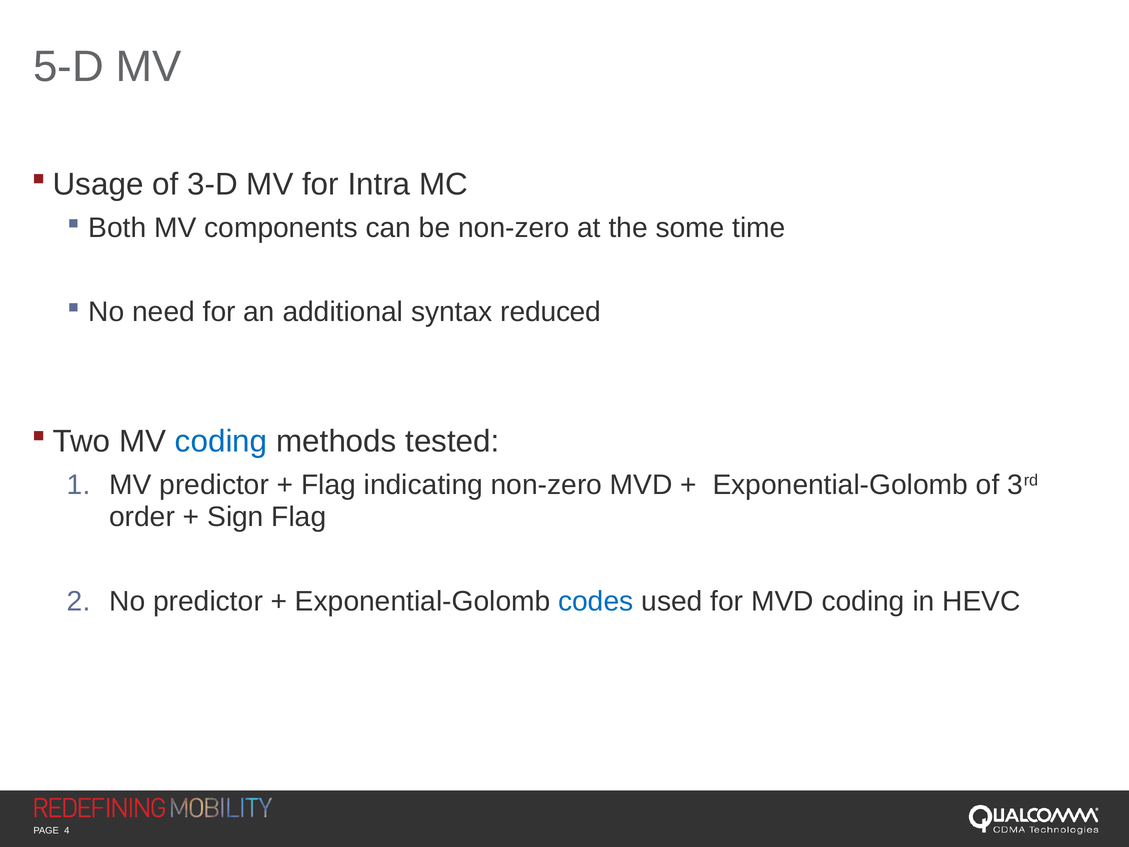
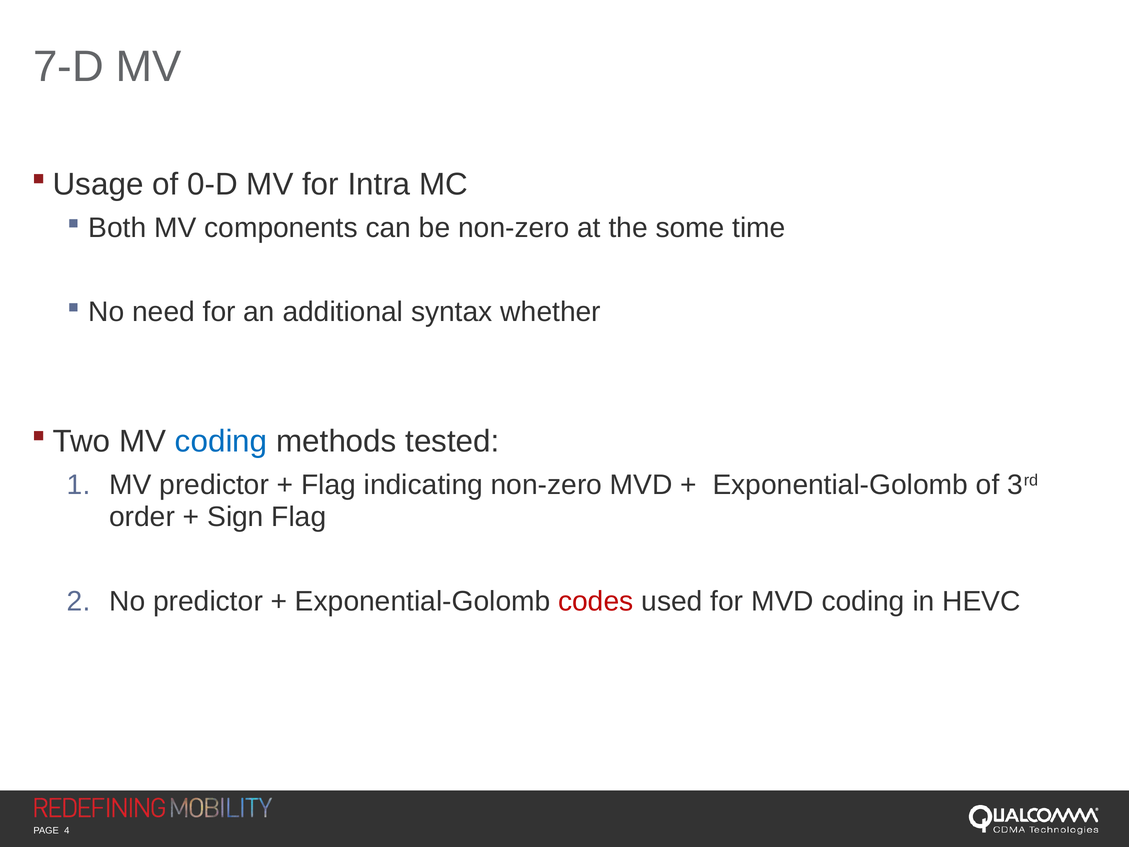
5-D: 5-D -> 7-D (68, 66)
3-D: 3-D -> 0-D (212, 184)
reduced: reduced -> whether (551, 312)
codes colour: blue -> red (596, 601)
